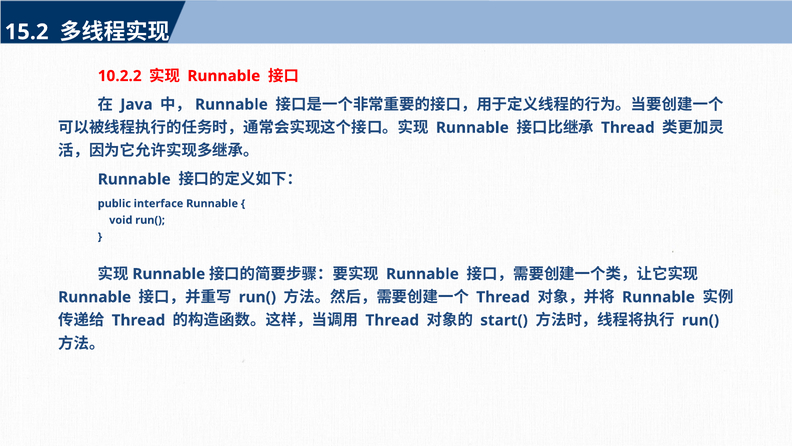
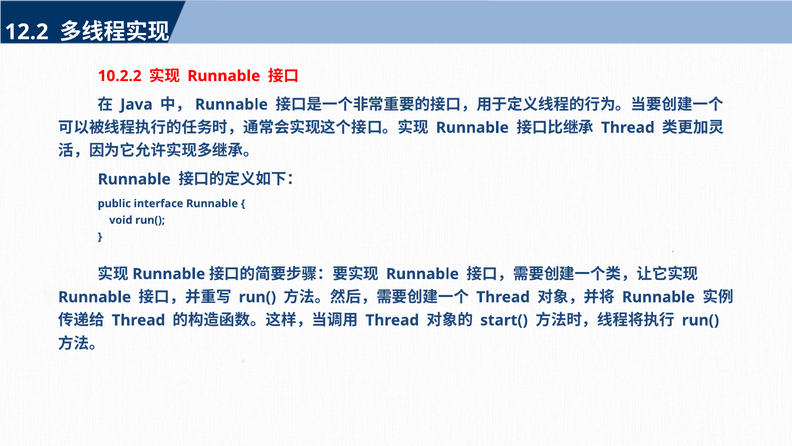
15.2: 15.2 -> 12.2 (27, 32)
